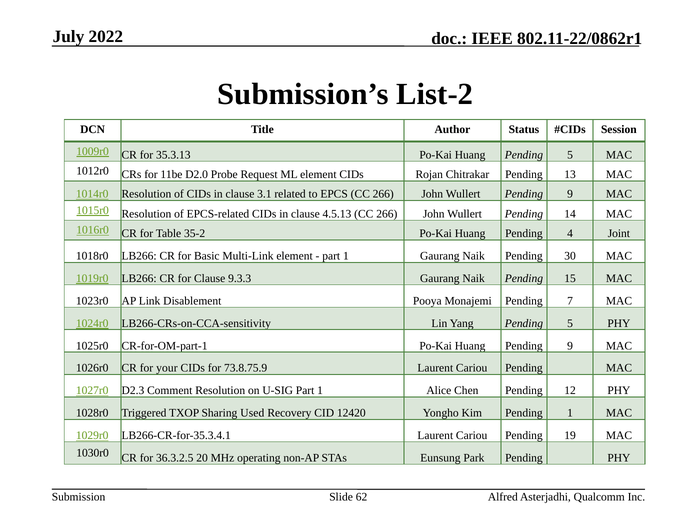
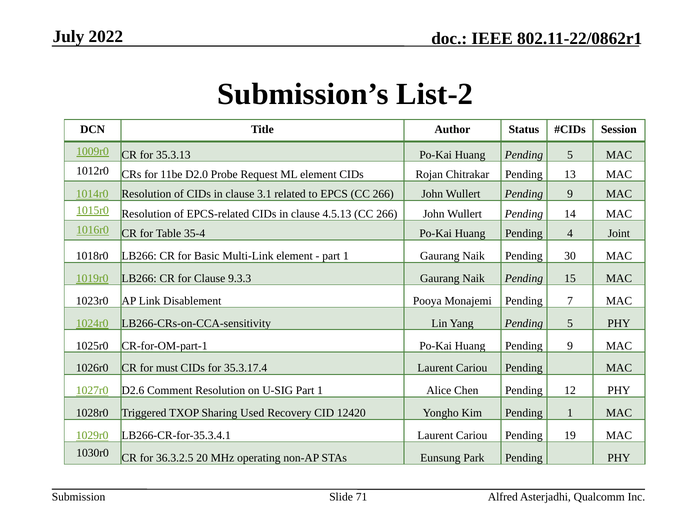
35-2: 35-2 -> 35-4 (195, 234)
your: your -> must (167, 368)
73.8.75.9: 73.8.75.9 -> 35.3.17.4 (246, 368)
D2.3: D2.3 -> D2.6 (133, 391)
62: 62 -> 71 (362, 497)
